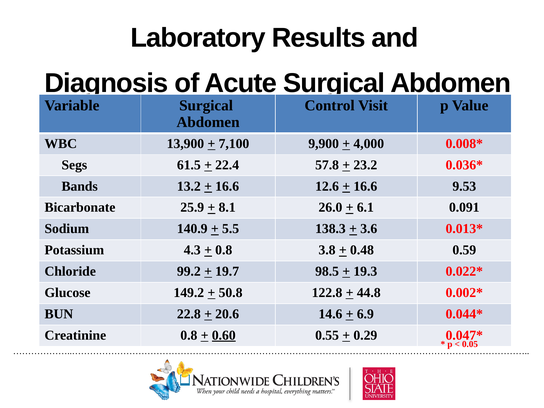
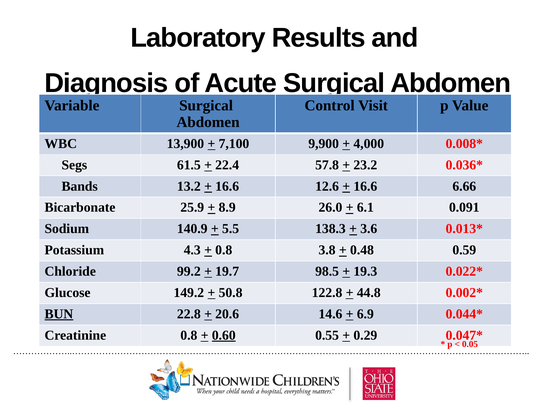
9.53: 9.53 -> 6.66 (464, 186)
8.1: 8.1 -> 8.9 (227, 208)
BUN underline: none -> present (59, 314)
